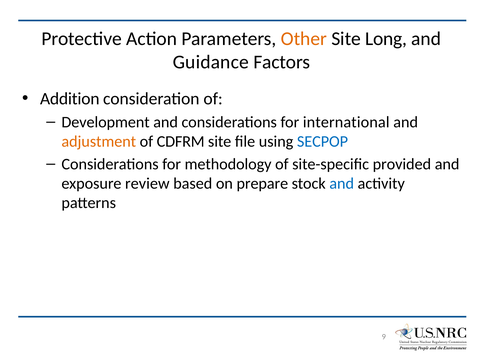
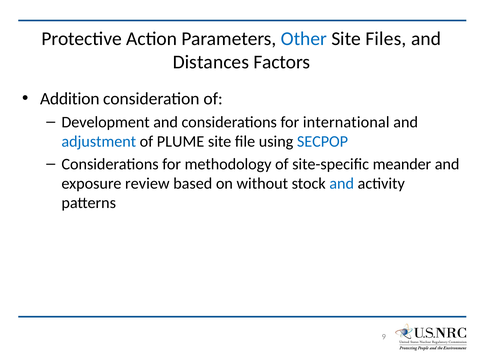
Other colour: orange -> blue (304, 39)
Long: Long -> Files (386, 39)
Guidance: Guidance -> Distances (211, 62)
adjustment colour: orange -> blue (99, 142)
CDFRM: CDFRM -> PLUME (181, 142)
provided: provided -> meander (402, 164)
prepare: prepare -> without (262, 183)
